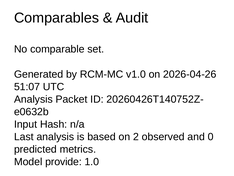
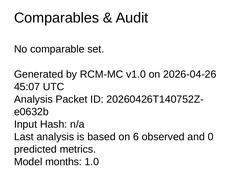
51:07: 51:07 -> 45:07 (27, 87)
2: 2 -> 6 (136, 136)
provide: provide -> months (63, 161)
